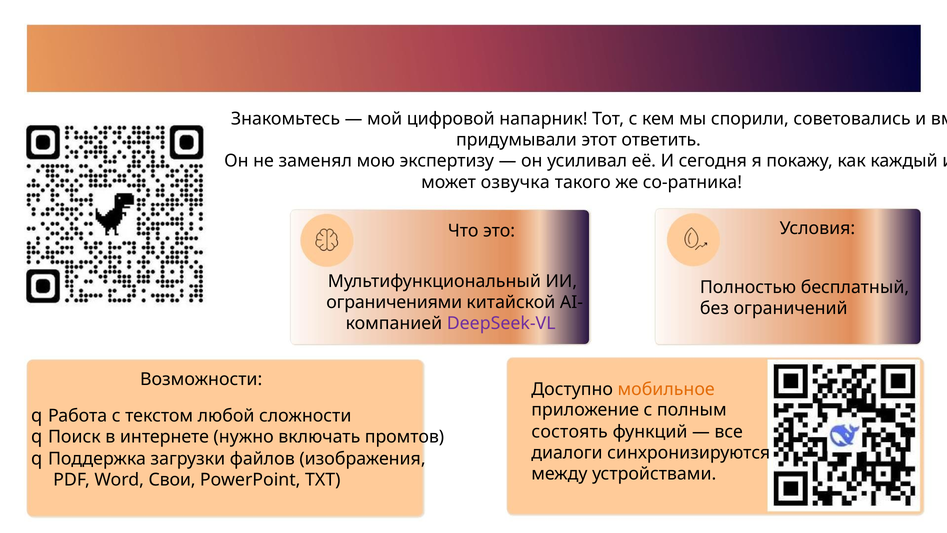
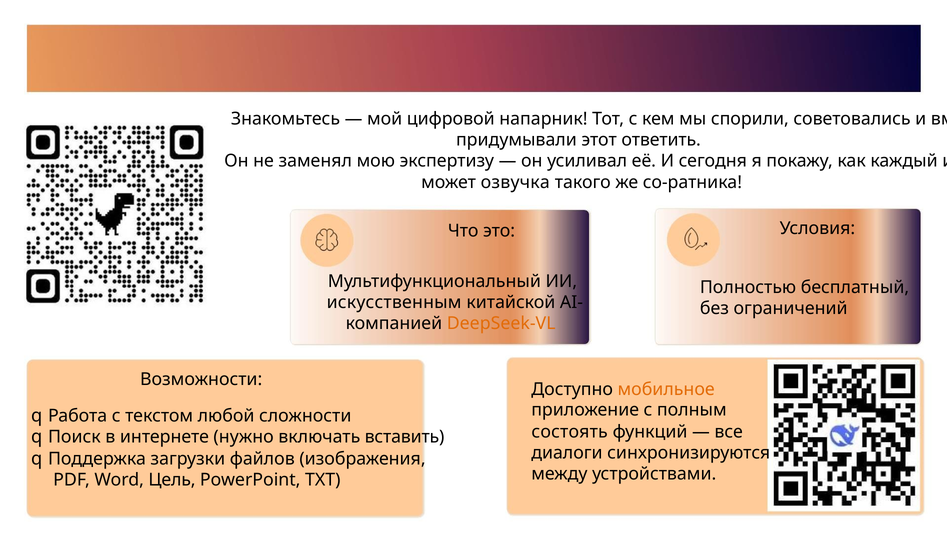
ограничениями: ограничениями -> искусственным (394, 302)
DeepSeek-VL colour: purple -> orange (501, 323)
промтов: промтов -> вставить (405, 437)
Свои: Свои -> Цель (172, 479)
